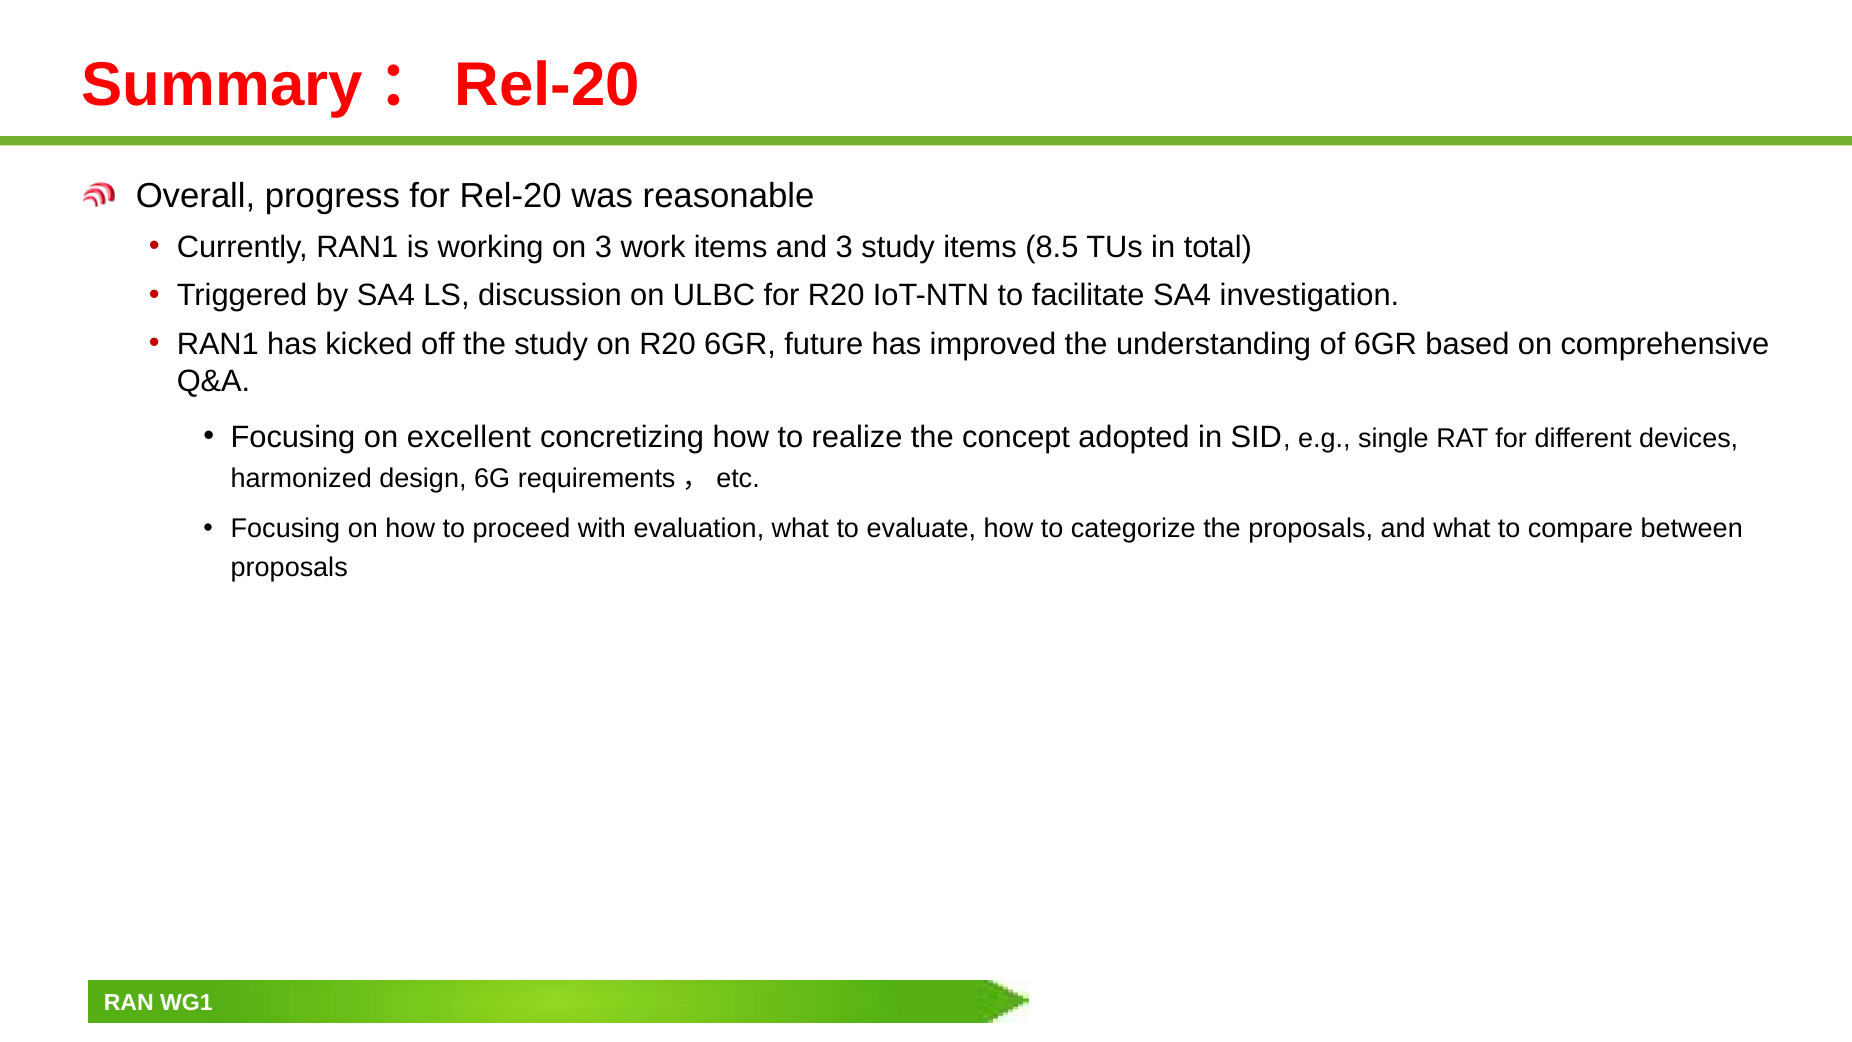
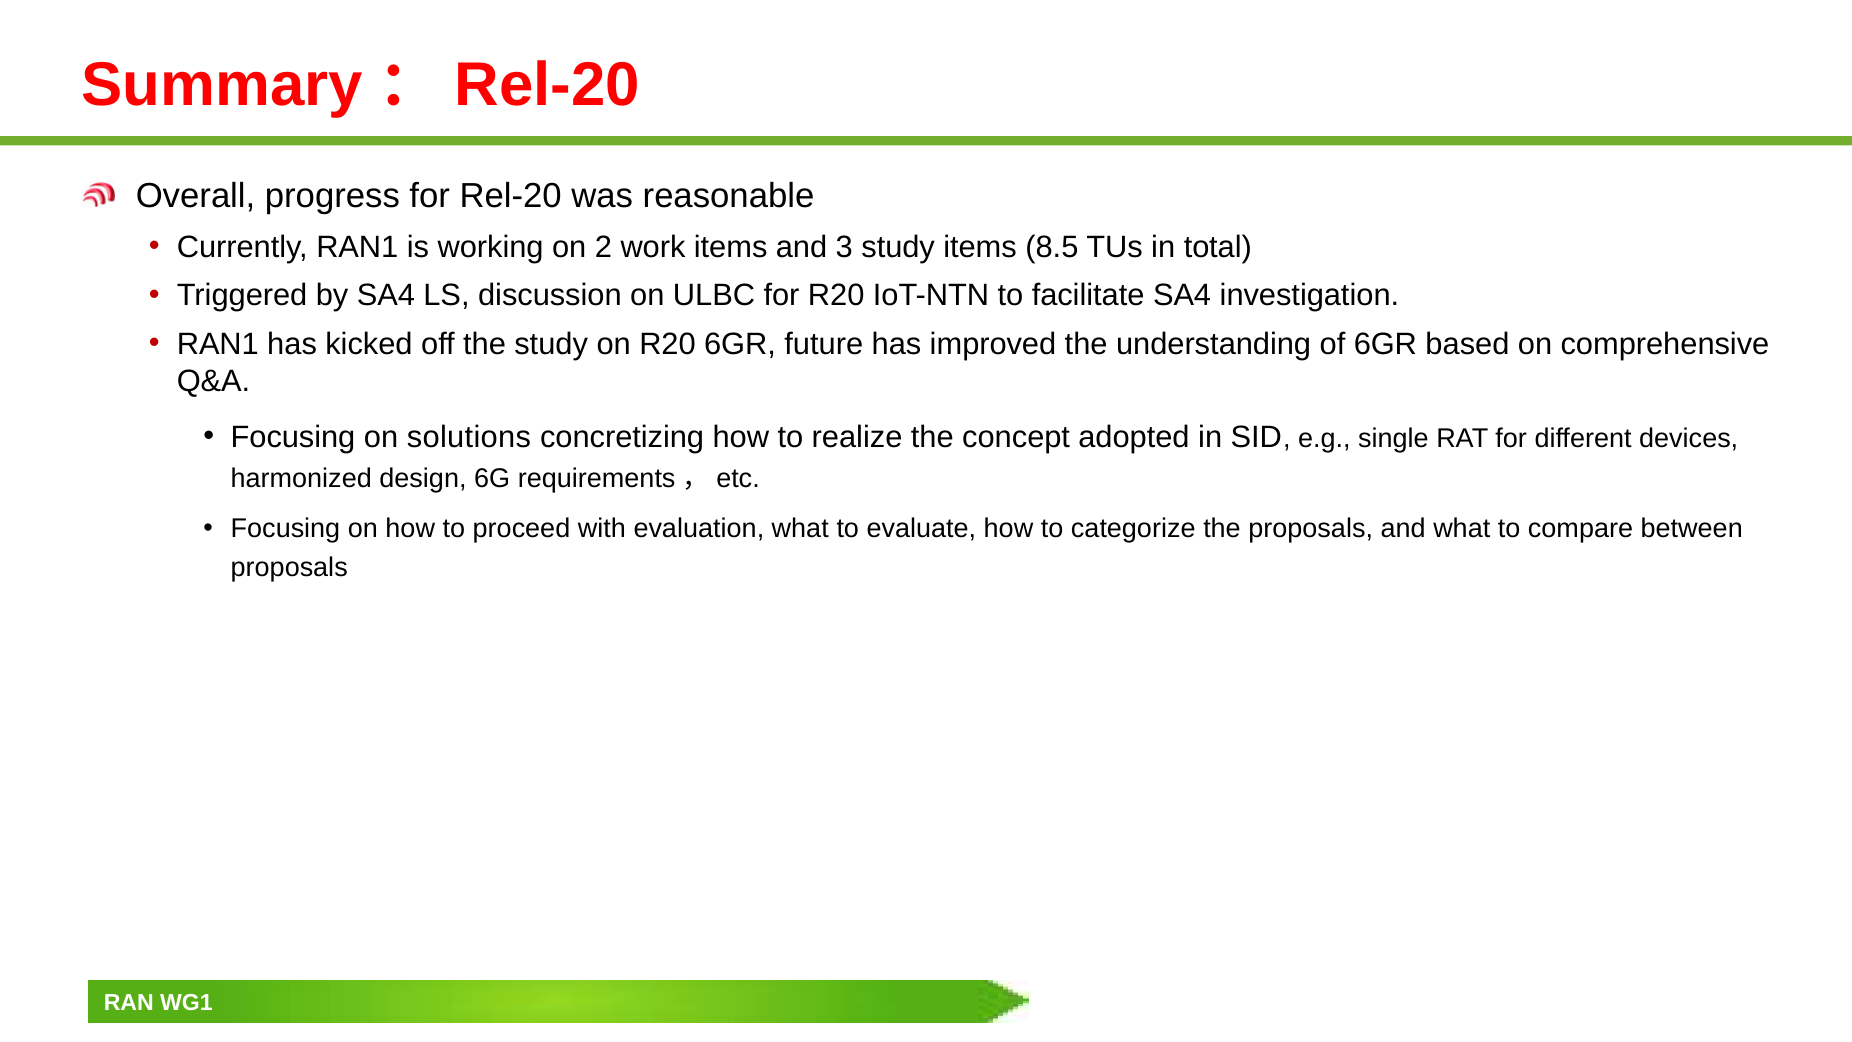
on 3: 3 -> 2 (603, 247)
excellent: excellent -> solutions (469, 437)
